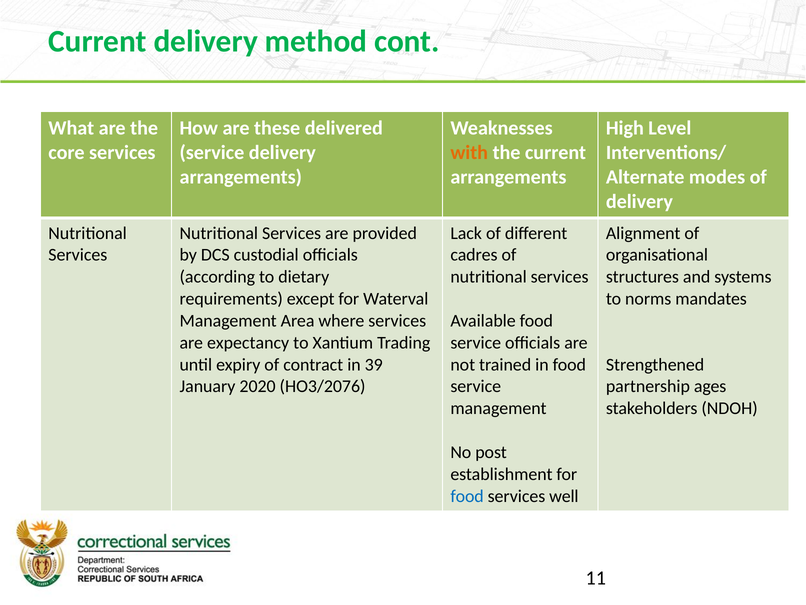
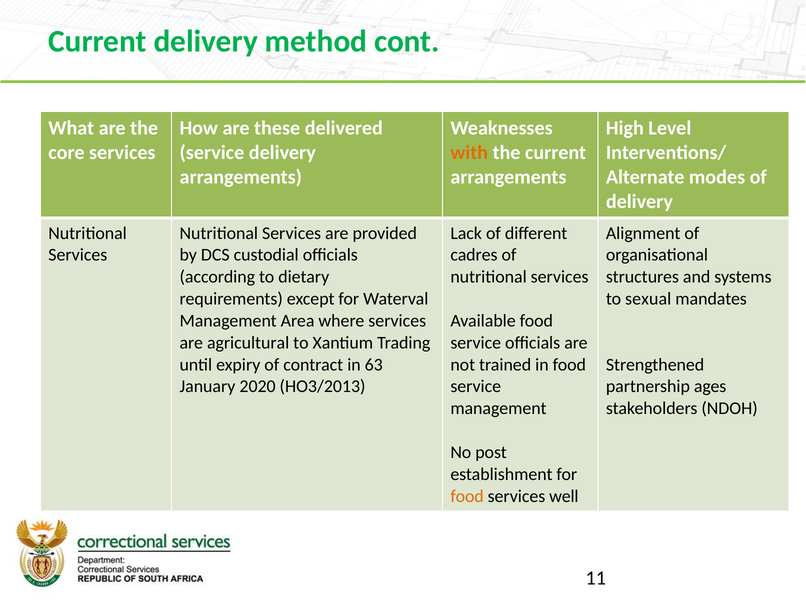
norms: norms -> sexual (648, 299)
expectancy: expectancy -> agricultural (248, 342)
39: 39 -> 63 (374, 364)
HO3/2076: HO3/2076 -> HO3/2013 (323, 386)
food colour: blue -> orange (467, 496)
